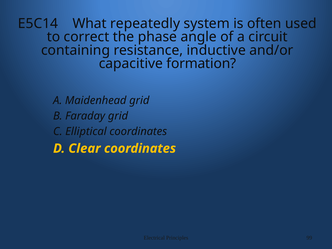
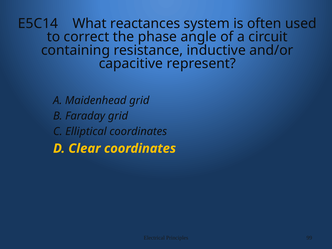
repeatedly: repeatedly -> reactances (145, 24)
formation: formation -> represent (201, 63)
